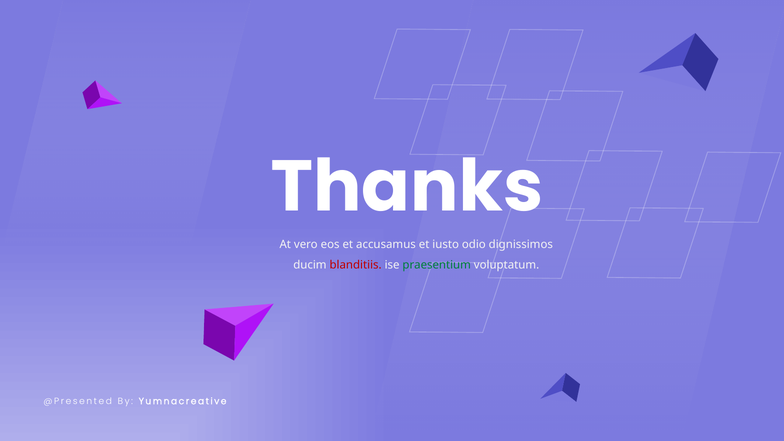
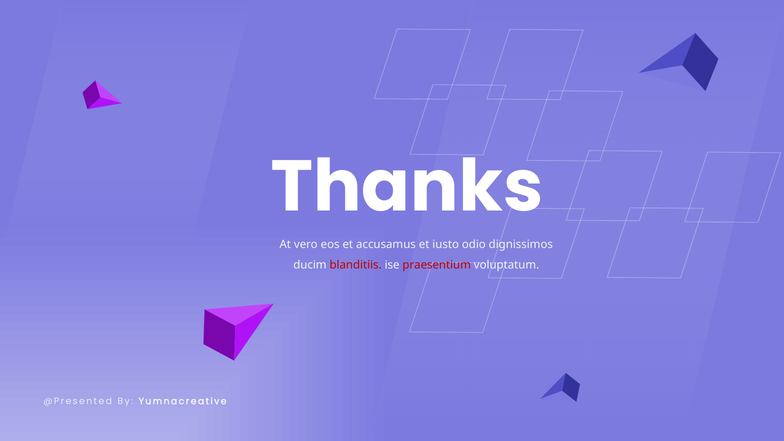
praesentium colour: green -> red (437, 265)
